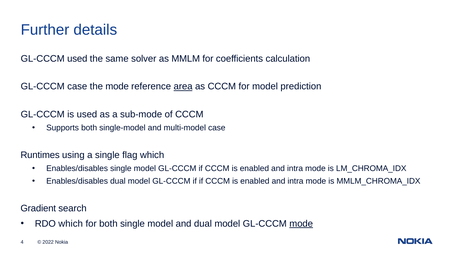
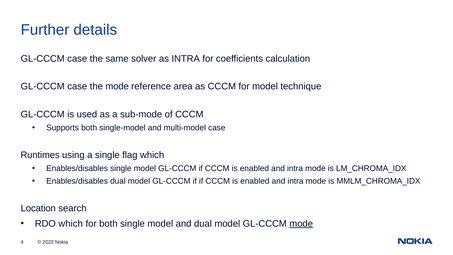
used: used -> case (77, 59)
as MMLM: MMLM -> INTRA (186, 59)
area underline: present -> none (183, 86)
prediction: prediction -> technique (301, 86)
Gradient: Gradient -> Location (38, 208)
